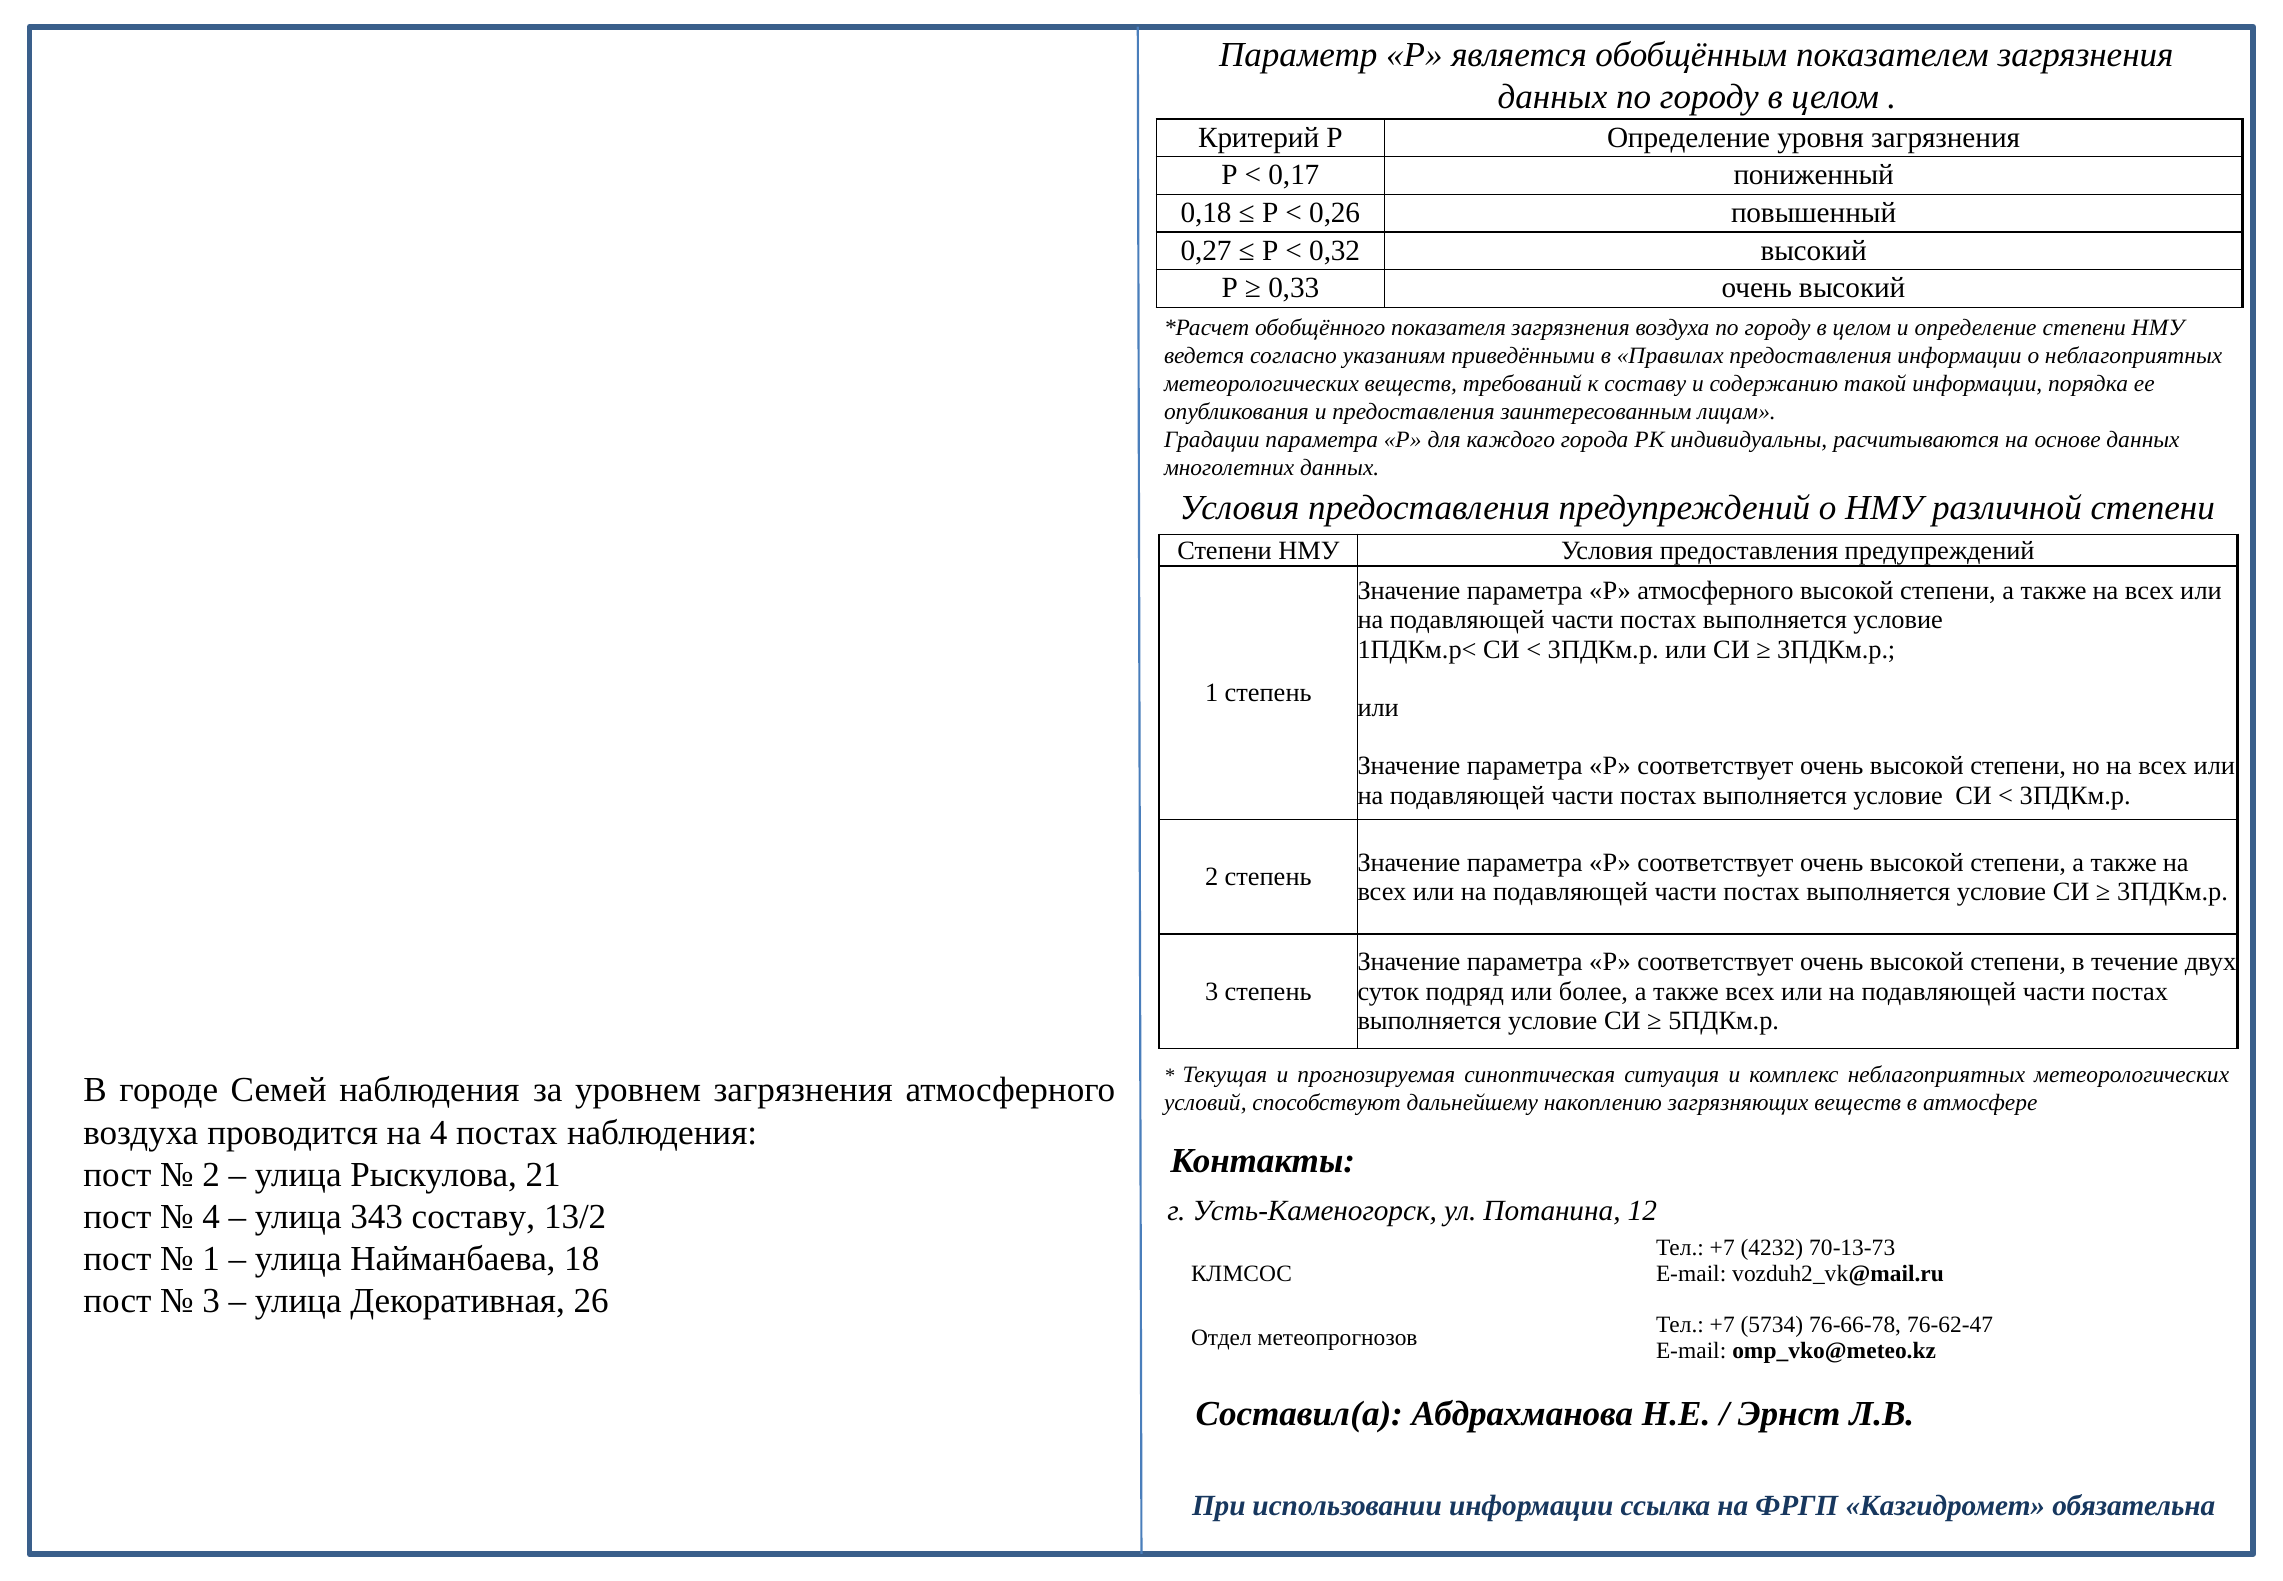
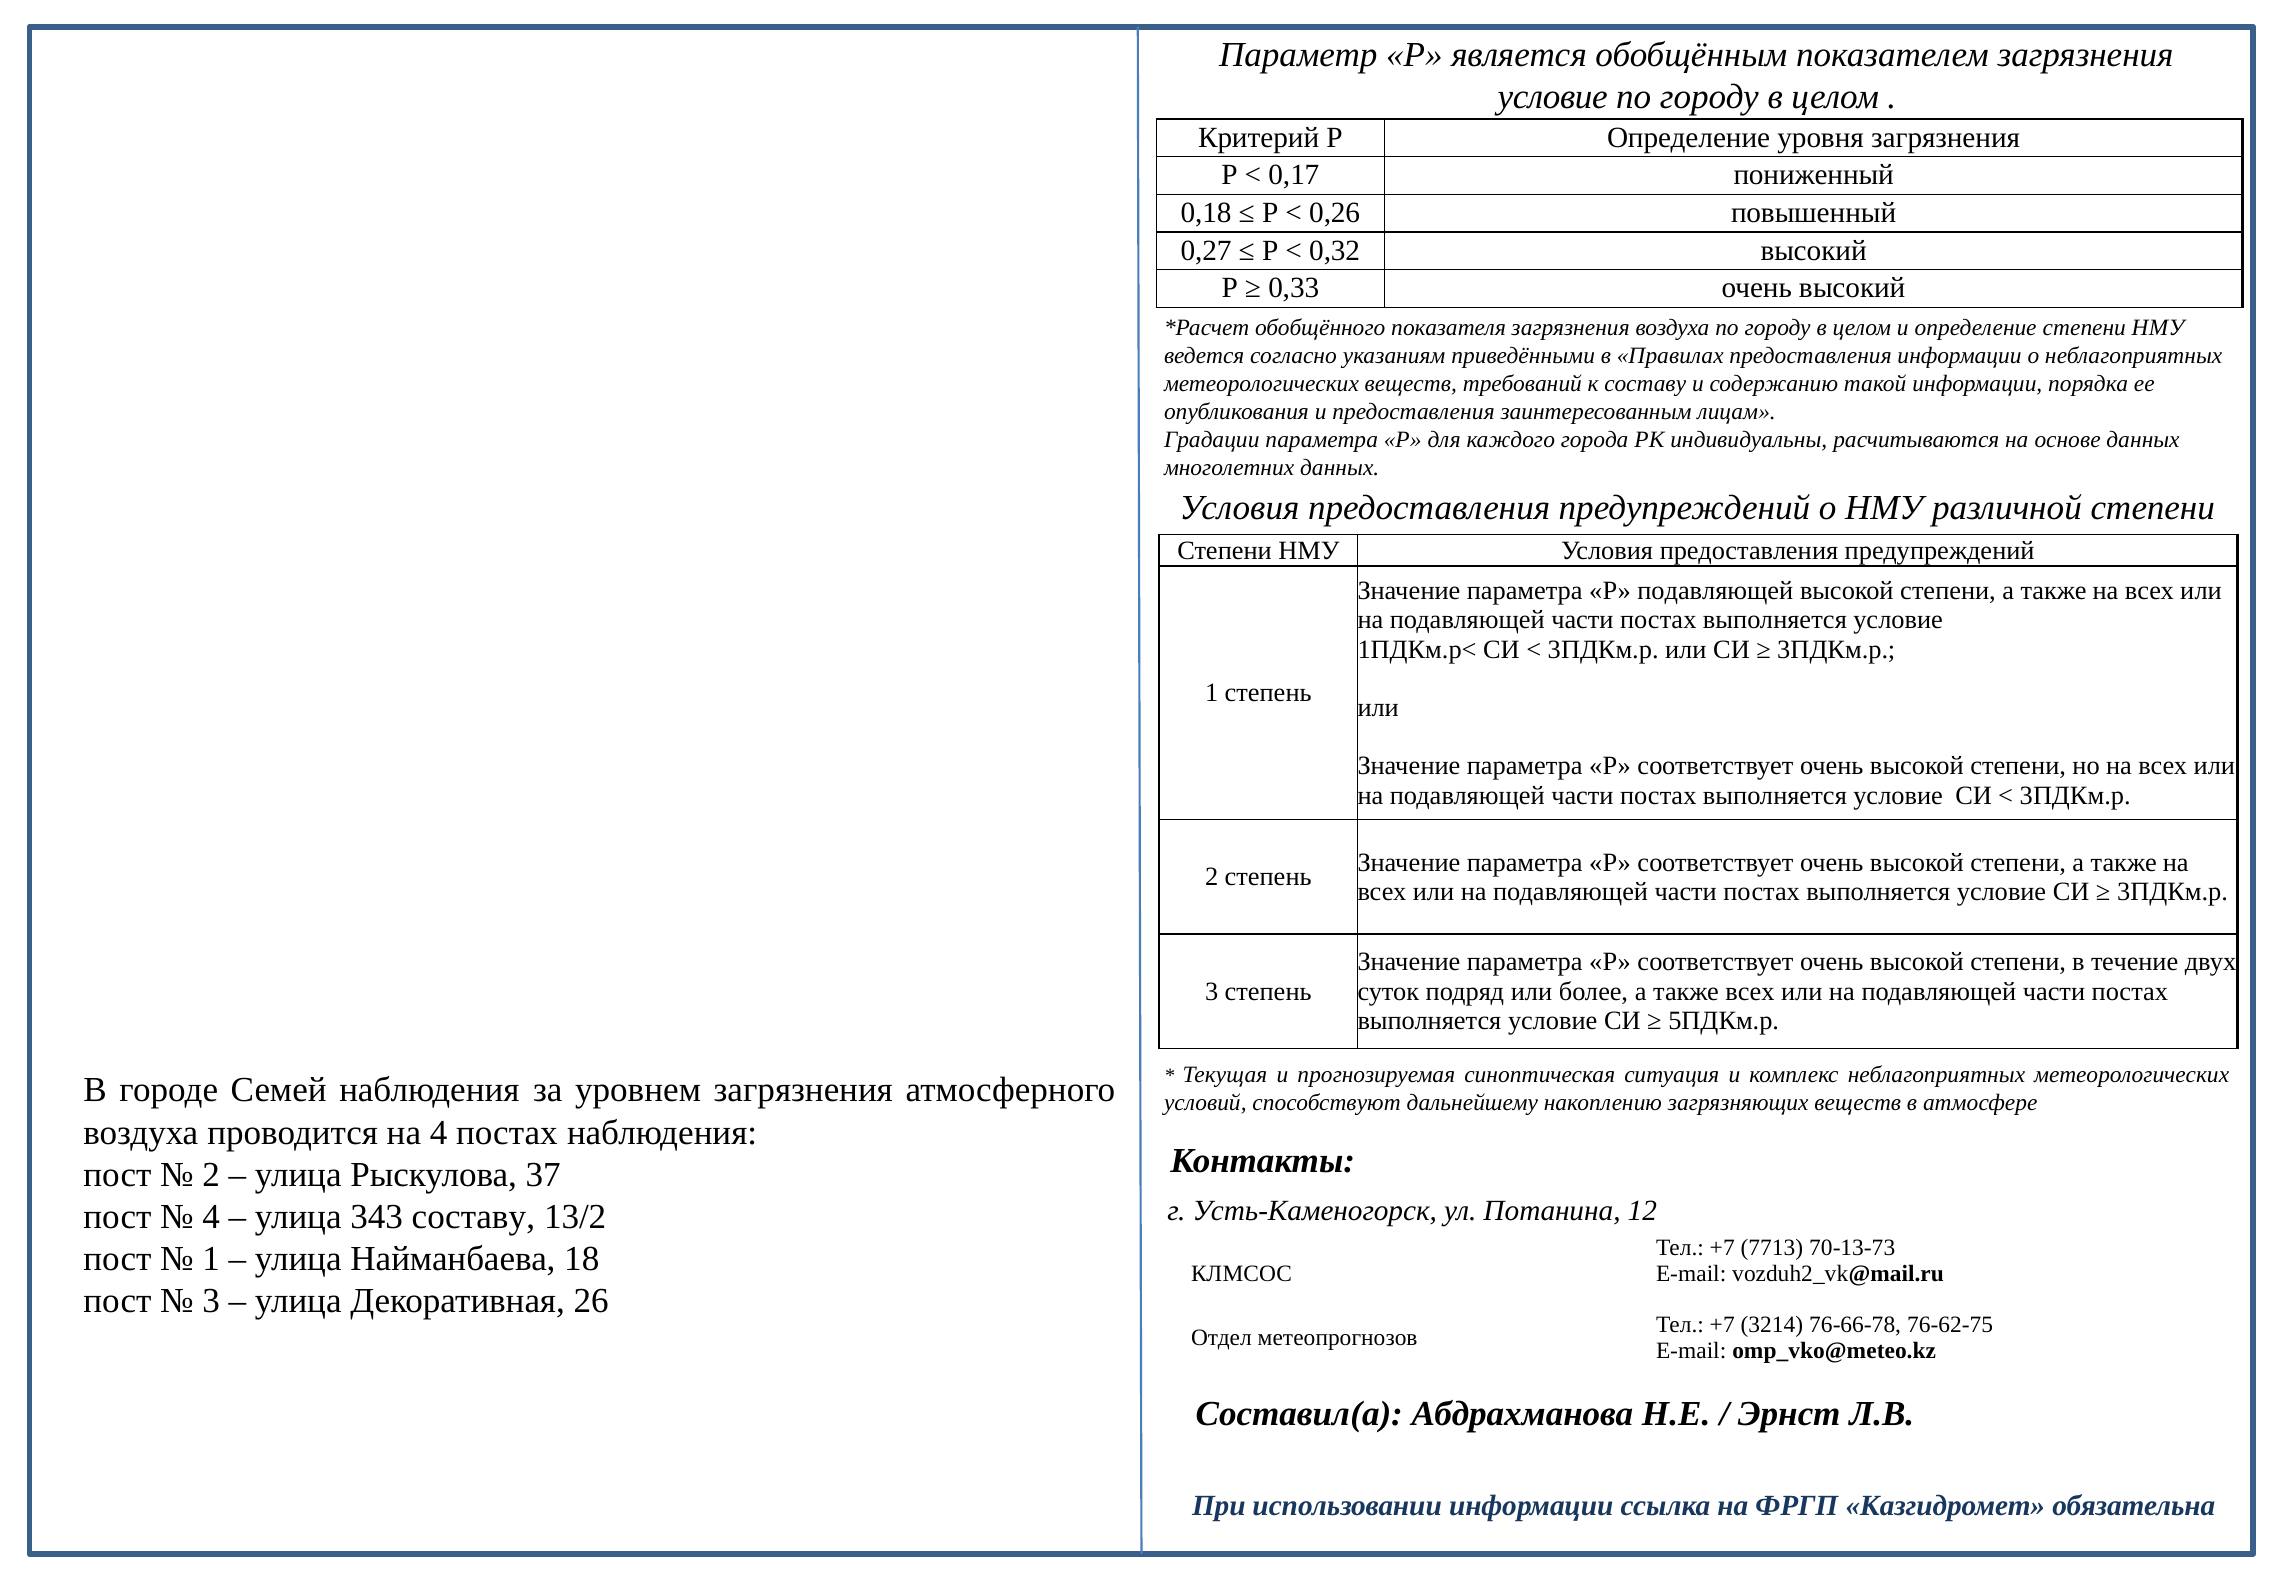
данных: данных -> условие (1553, 97)
Р атмосферного: атмосферного -> подавляющей (1715, 591)
21: 21 -> 37 (543, 1174)
4232: 4232 -> 7713 (1772, 1247)
5734: 5734 -> 3214 (1772, 1324)
76-62-47: 76-62-47 -> 76-62-75 (1950, 1324)
